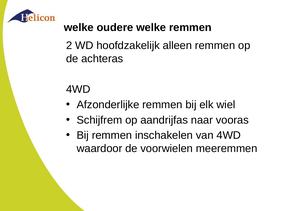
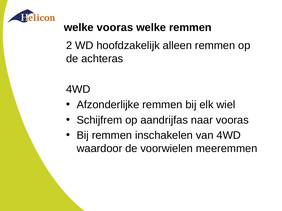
welke oudere: oudere -> vooras (115, 28)
